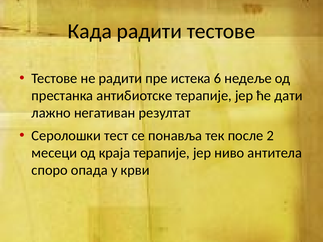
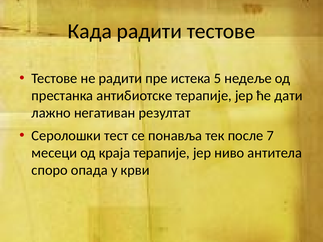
6: 6 -> 5 (217, 79)
2: 2 -> 7 (270, 136)
